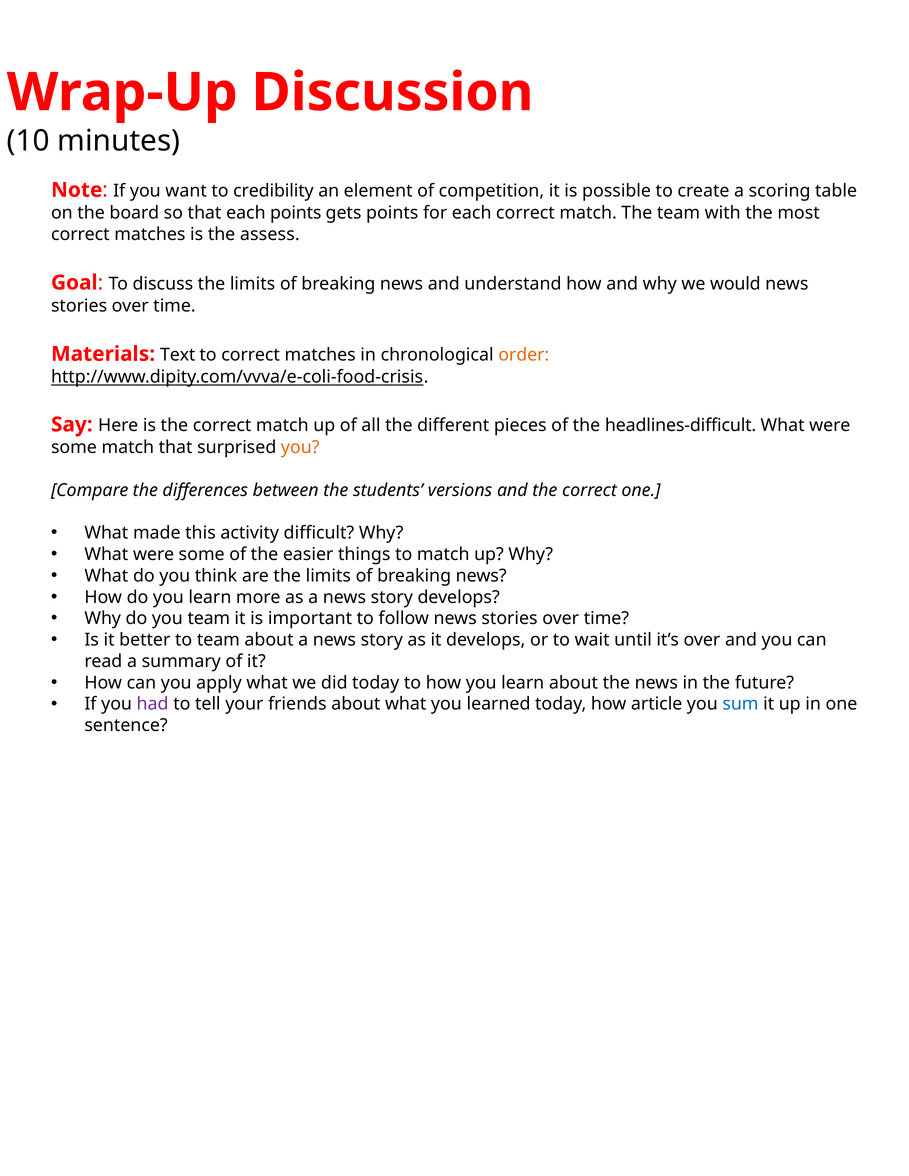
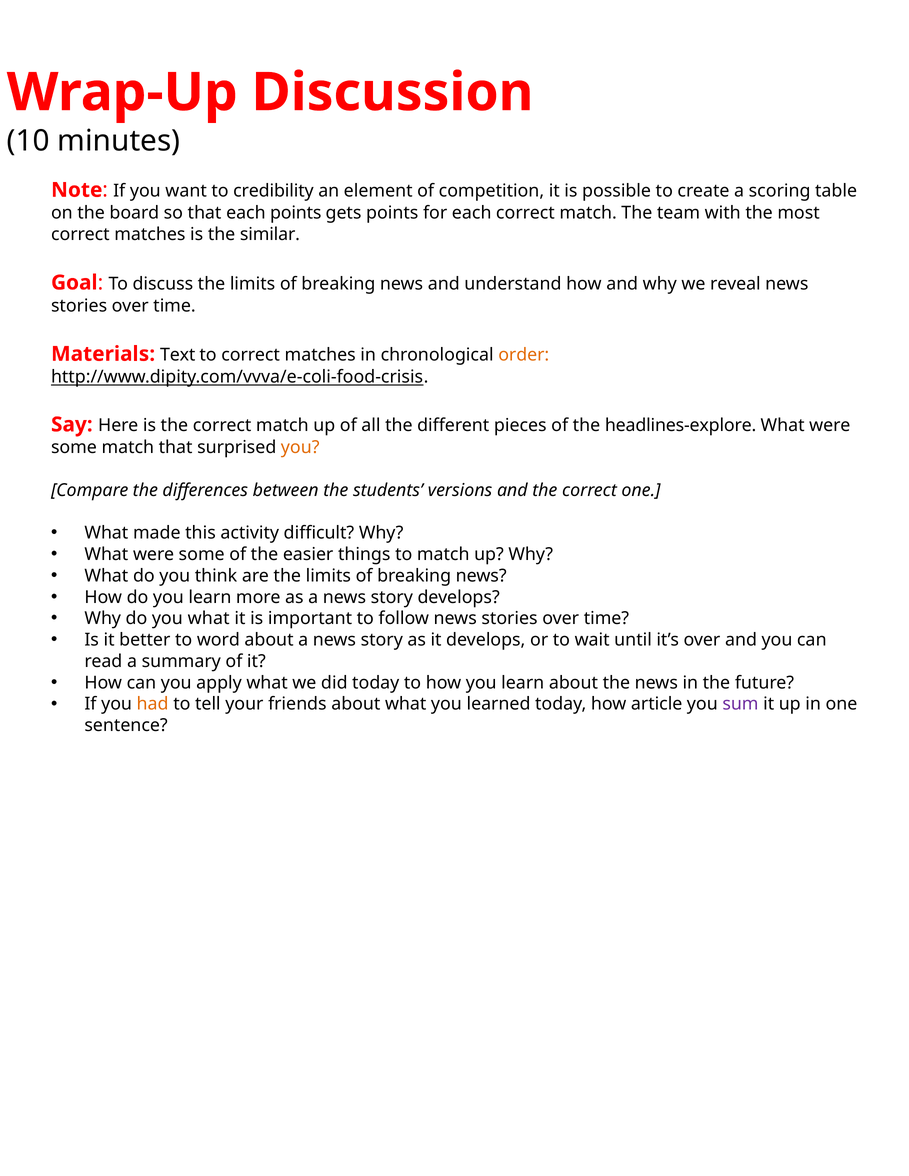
assess: assess -> similar (270, 234)
would: would -> reveal (735, 284)
headlines-difficult: headlines-difficult -> headlines-explore (681, 426)
you team: team -> what (209, 619)
to team: team -> word (218, 640)
had colour: purple -> orange (153, 704)
sum colour: blue -> purple (740, 704)
